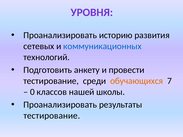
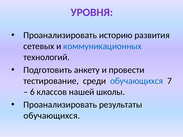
обучающихся colour: orange -> blue (137, 81)
0: 0 -> 6 (32, 92)
тестирование: тестирование -> обучающихся (52, 116)
